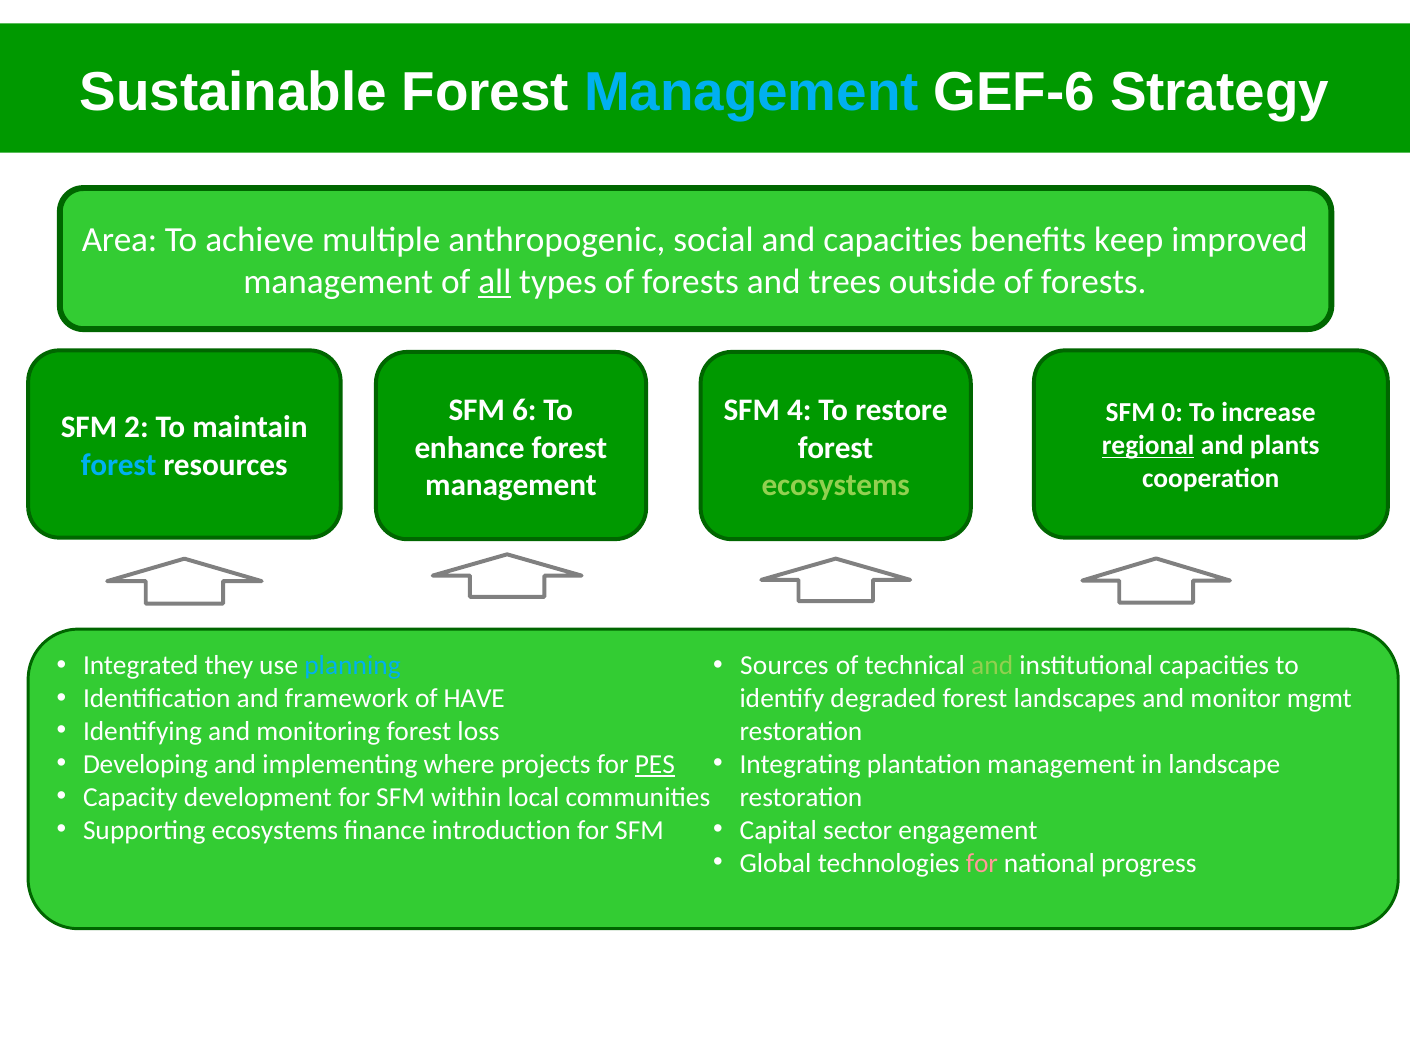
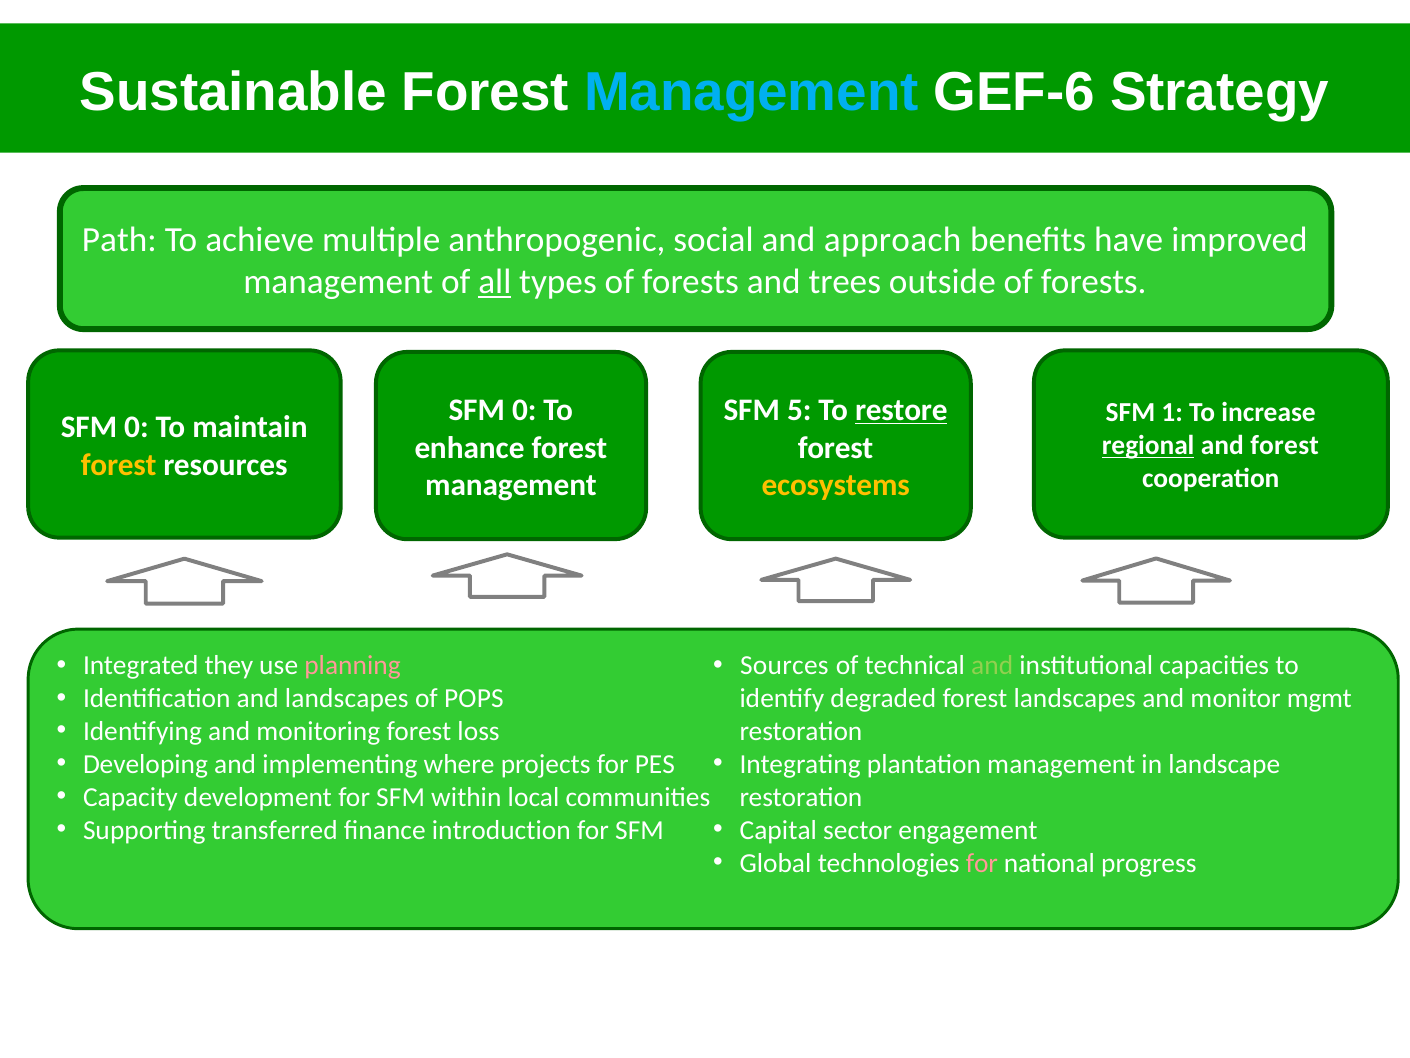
Area: Area -> Path (119, 240)
and capacities: capacities -> approach (893, 240)
keep: keep -> have (1129, 240)
6: 6 -> 0 (524, 410)
4: 4 -> 5 (799, 410)
restore underline: none -> present (901, 410)
0: 0 -> 1 (1172, 413)
2: 2 -> 0 (136, 427)
and plants: plants -> forest (1285, 446)
forest colour: light blue -> yellow (119, 465)
ecosystems colour: light green -> yellow (836, 485)
planning colour: light blue -> pink (352, 665)
and framework: framework -> landscapes (347, 698)
HAVE: HAVE -> POPS (474, 698)
PES underline: present -> none (655, 764)
Supporting ecosystems: ecosystems -> transferred (275, 830)
